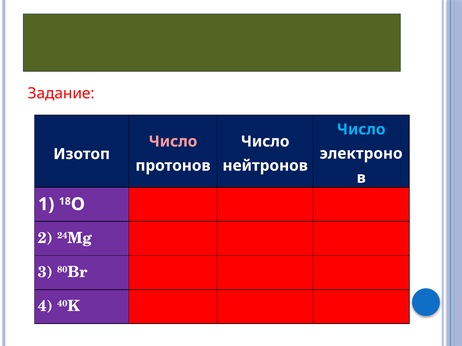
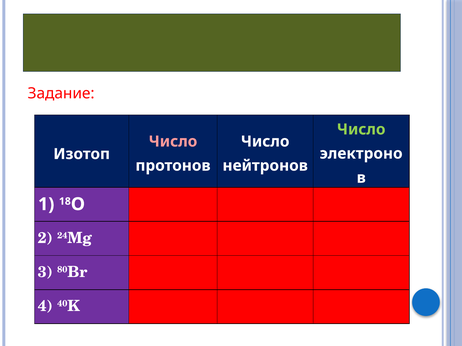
Число colour: light blue -> light green (361, 130)
